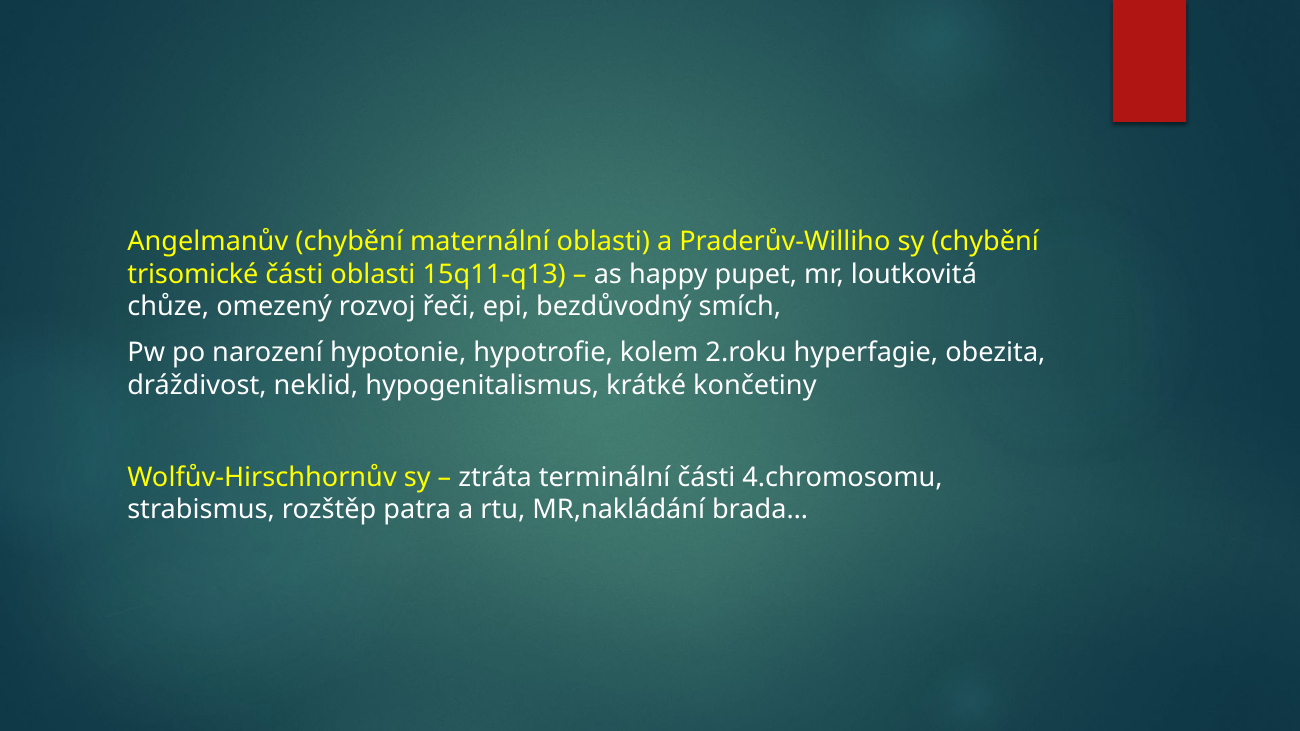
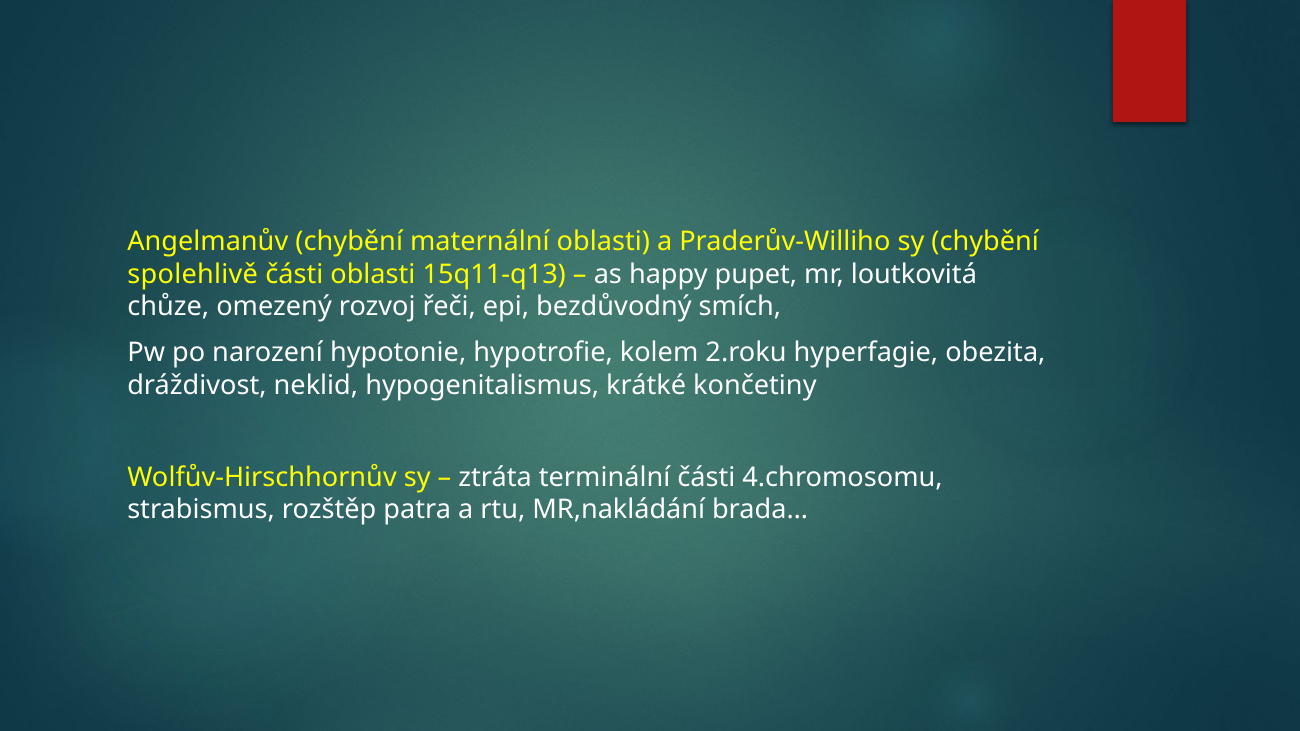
trisomické: trisomické -> spolehlivě (193, 274)
